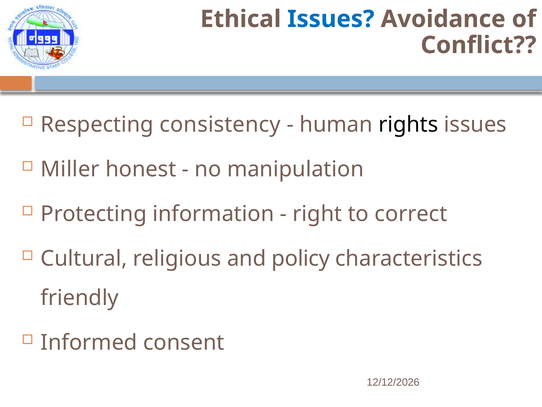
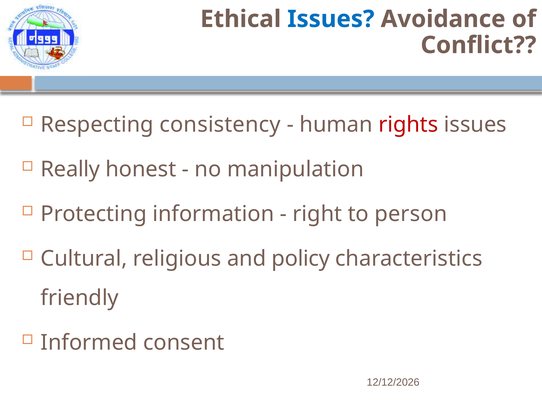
rights colour: black -> red (408, 124)
Miller: Miller -> Really (70, 169)
correct: correct -> person (411, 214)
